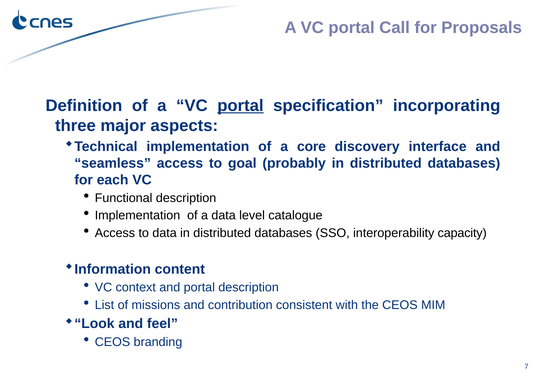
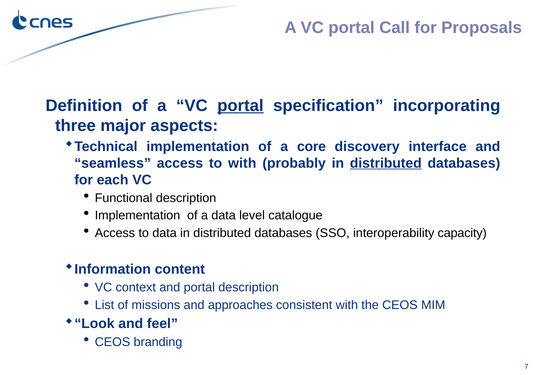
to goal: goal -> with (242, 163)
distributed underline: none -> present (386, 163)
contribution: contribution -> approaches (240, 305)
